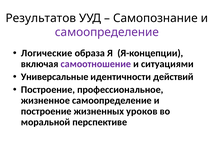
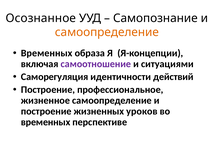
Результатов: Результатов -> Осознанное (41, 18)
самоопределение colour: purple -> orange (107, 32)
Логические: Логические -> Временных (47, 53)
Универсальные: Универсальные -> Саморегуляция (55, 77)
моральной: моральной -> временных (46, 122)
